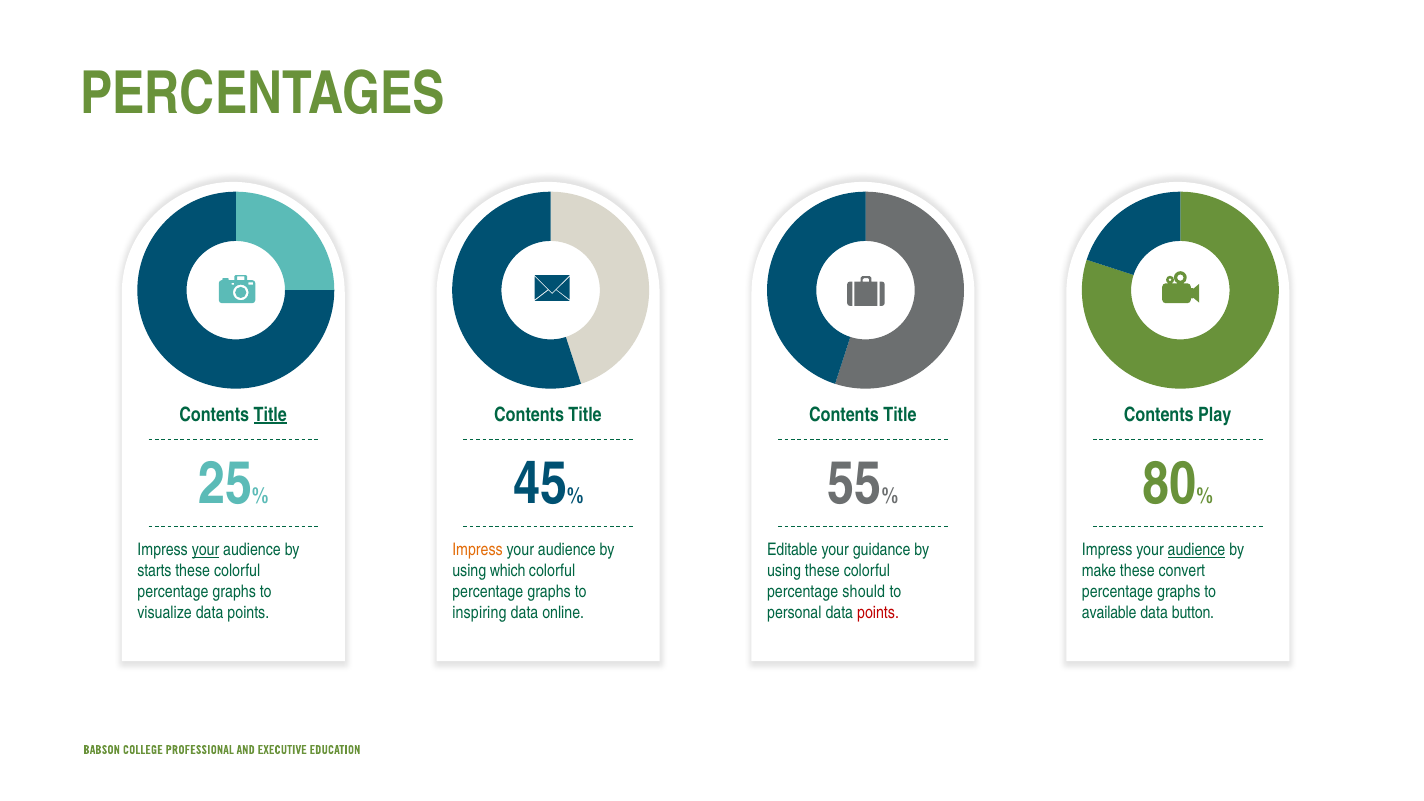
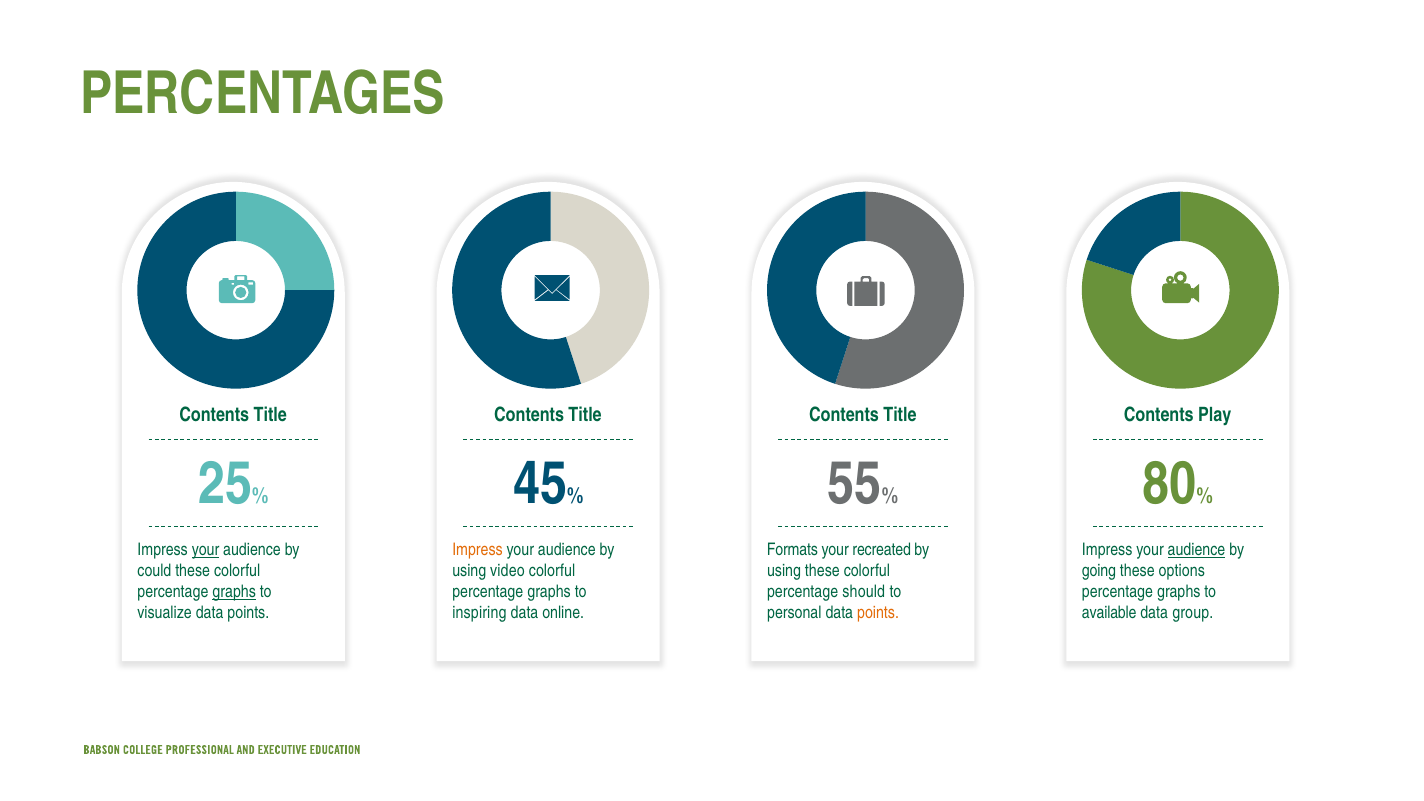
Title underline: present -> none (270, 415)
Editable: Editable -> Formats (792, 550)
guidance: guidance -> recreated (882, 550)
starts: starts -> could (154, 571)
which: which -> video (507, 571)
make: make -> going (1099, 571)
convert: convert -> options (1182, 571)
graphs underline: none -> present (234, 592)
points colour: red -> orange (878, 613)
button: button -> group (1193, 613)
